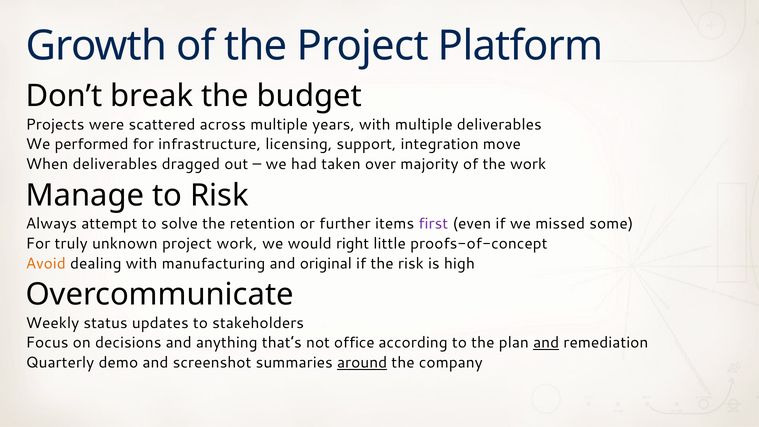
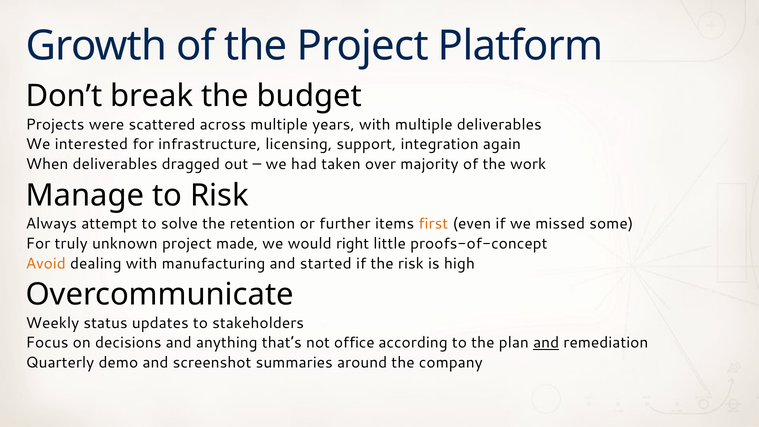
performed: performed -> interested (91, 144)
move: move -> again (502, 144)
first colour: purple -> orange (433, 224)
project work: work -> made (237, 244)
original: original -> started (326, 263)
around underline: present -> none (362, 363)
